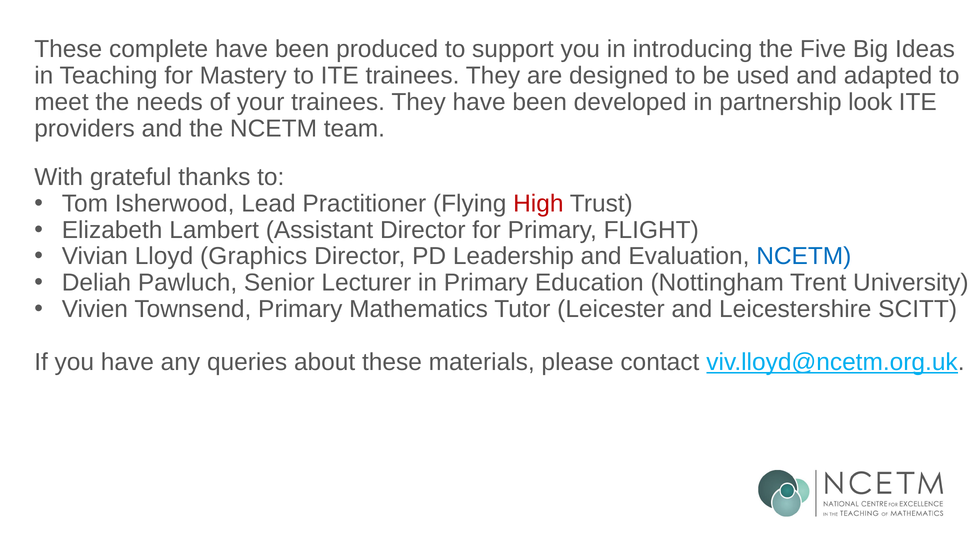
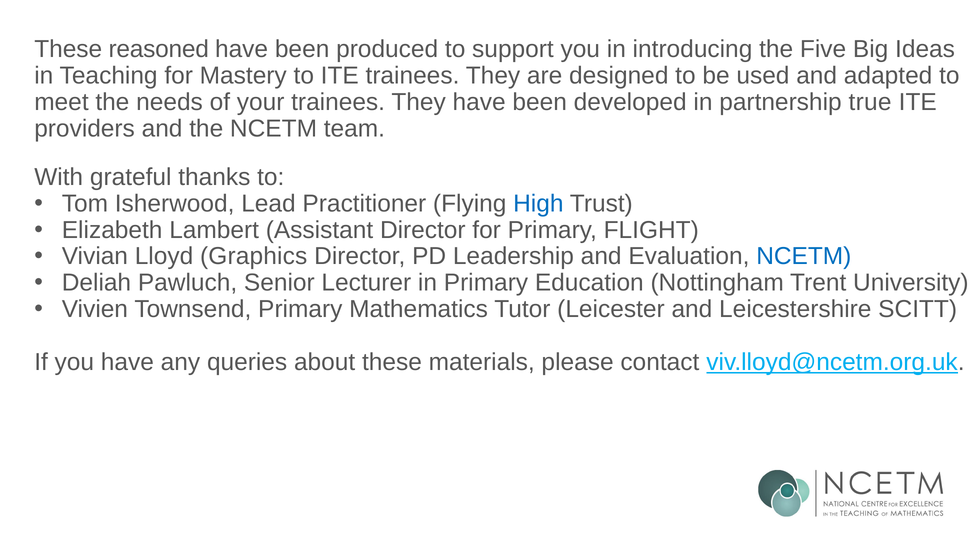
complete: complete -> reasoned (159, 49)
look: look -> true (870, 102)
High colour: red -> blue (538, 203)
